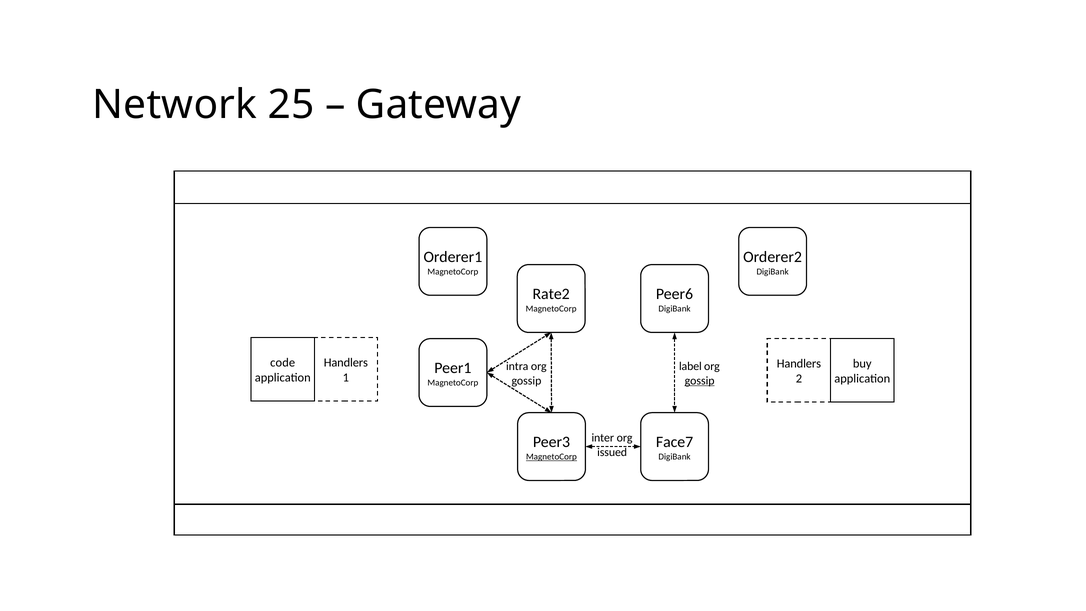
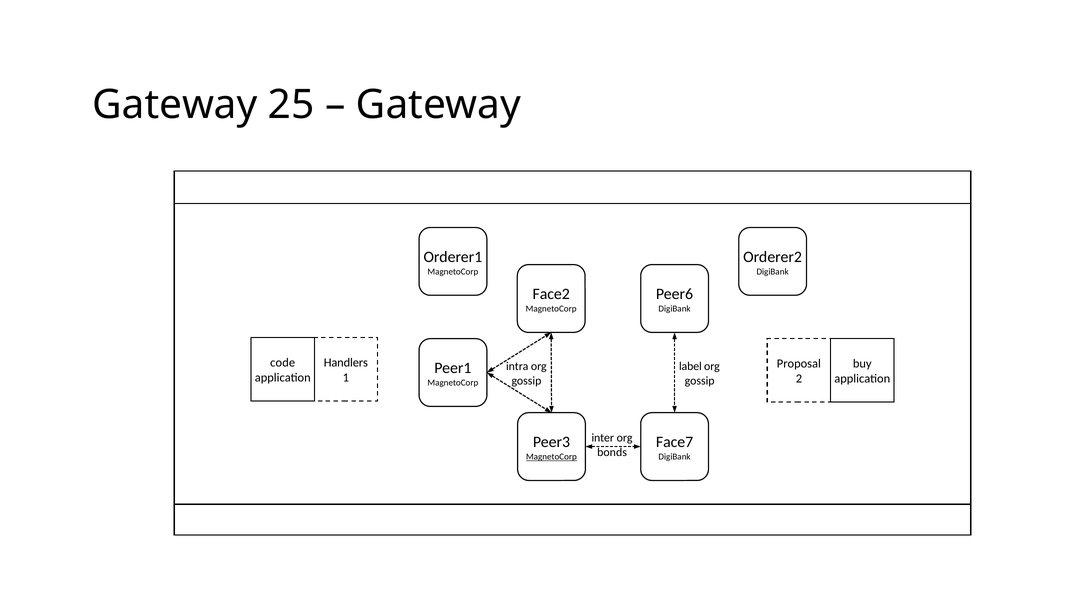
Network: Network -> Gateway (175, 105)
Rate2: Rate2 -> Face2 (551, 294)
Handlers: Handlers -> Proposal (799, 364)
gossip underline: present -> none (700, 381)
issued: issued -> bonds (612, 452)
